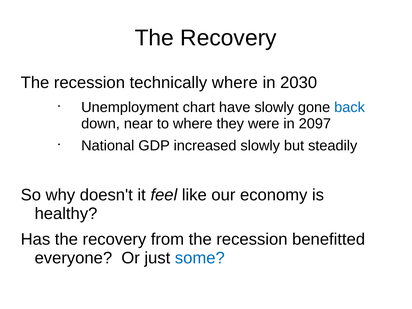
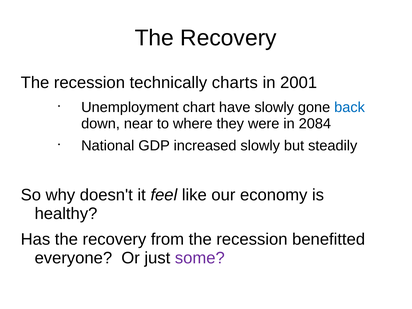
technically where: where -> charts (235, 83)
2030: 2030 -> 2001 (299, 83)
2097: 2097 -> 2084 (315, 124)
some colour: blue -> purple (200, 258)
